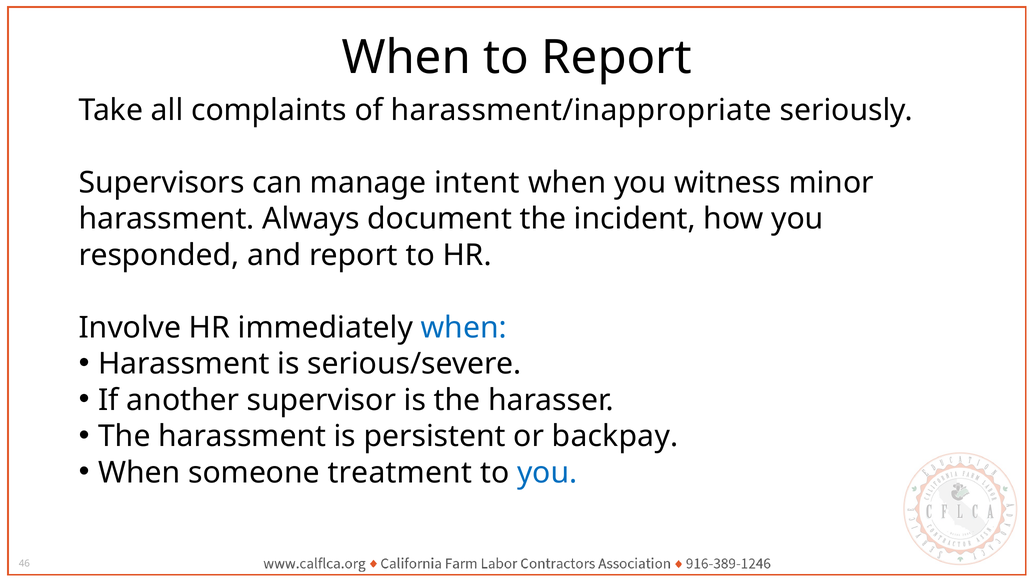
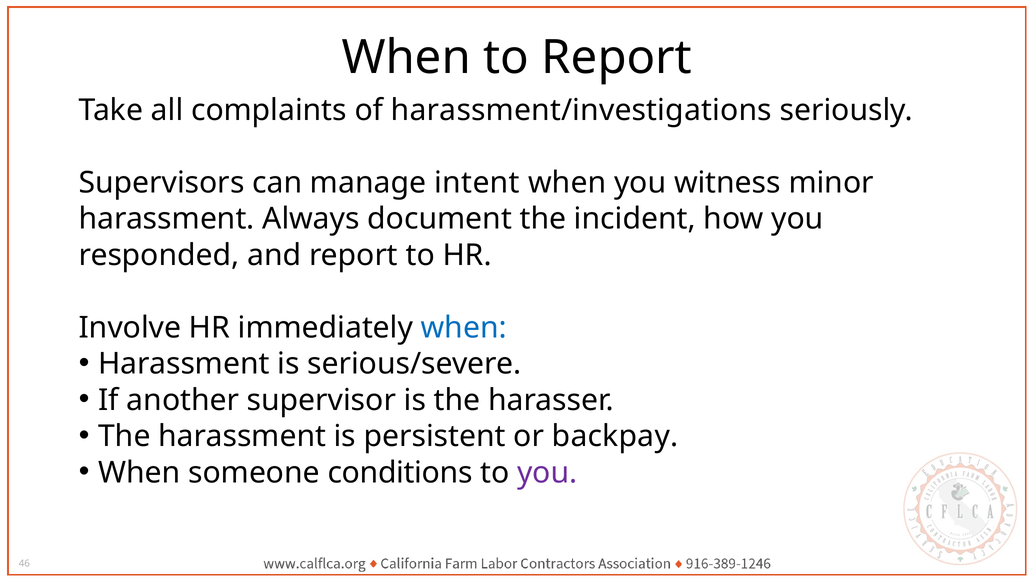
harassment/inappropriate: harassment/inappropriate -> harassment/investigations (581, 110)
treatment: treatment -> conditions (400, 472)
you colour: blue -> purple (547, 472)
